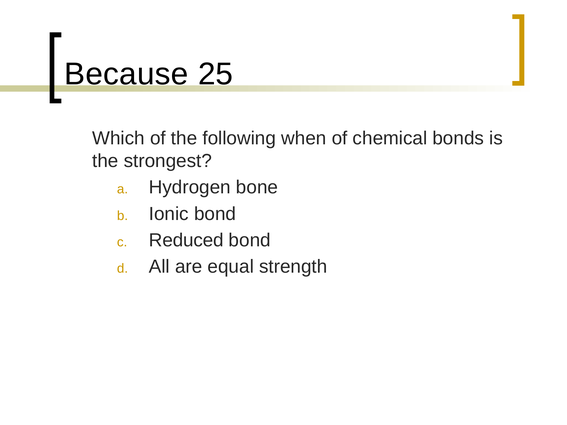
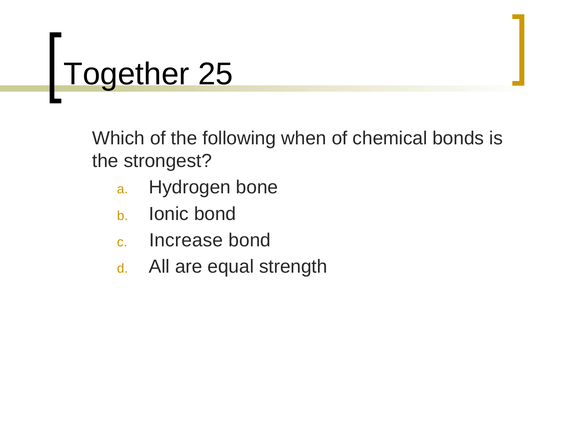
Because: Because -> Together (126, 74)
Reduced: Reduced -> Increase (186, 240)
